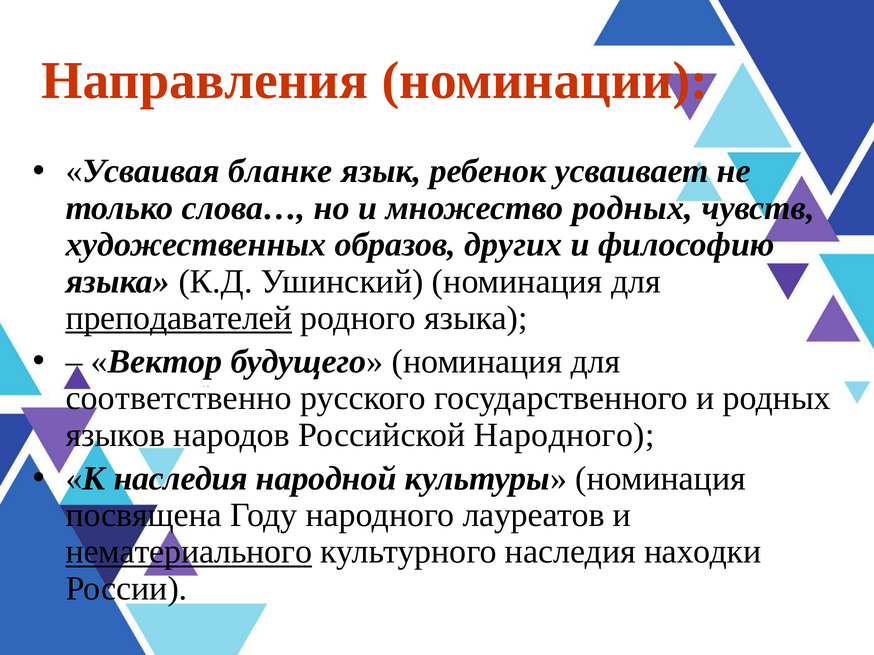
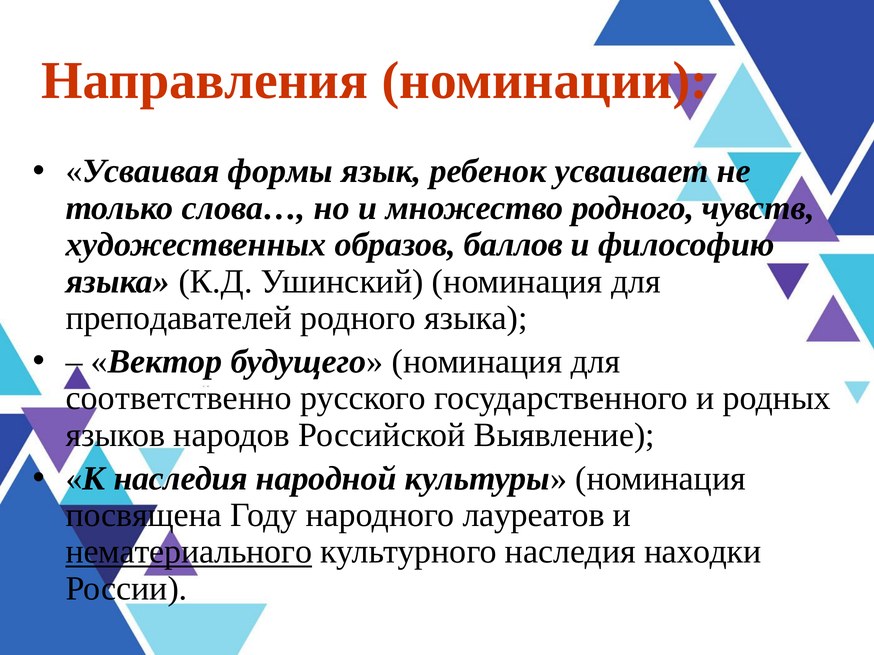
бланке: бланке -> формы (280, 171)
множество родных: родных -> родного (633, 208)
других: других -> баллов (513, 245)
преподавателей underline: present -> none (179, 318)
Российской Народного: Народного -> Выявление (564, 435)
